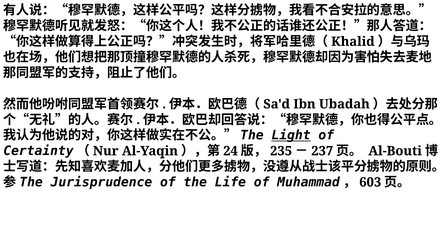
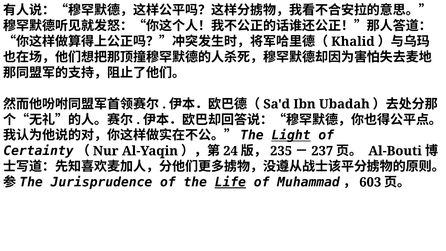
Life underline: none -> present (230, 182)
